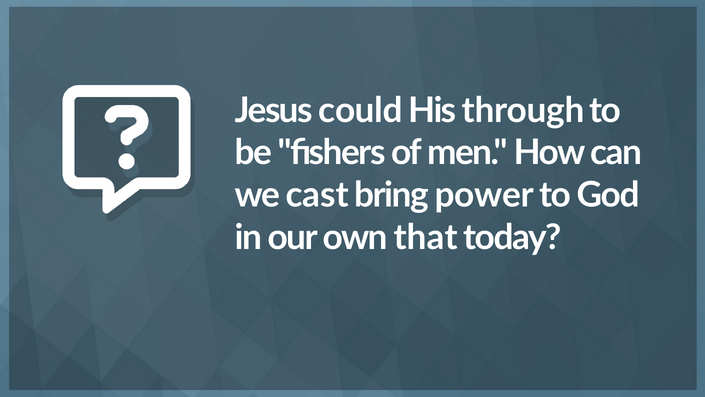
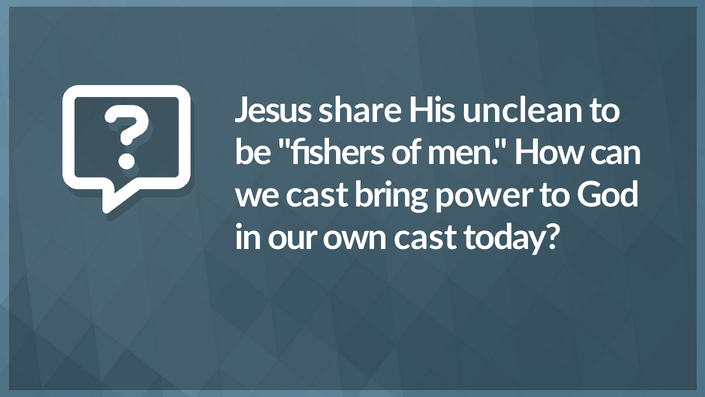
could: could -> share (361, 110)
through: through -> unclean (523, 110)
own that: that -> cast (426, 237)
